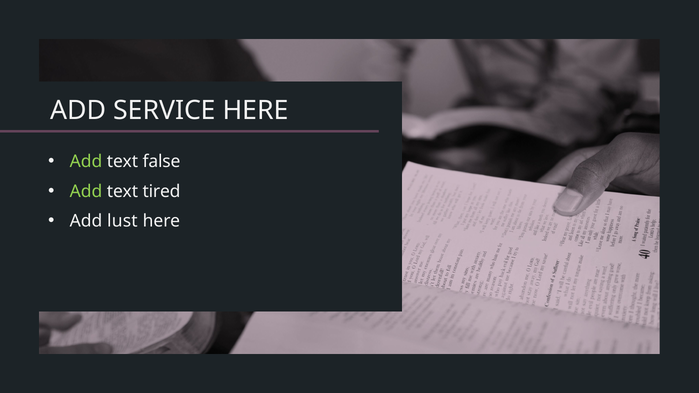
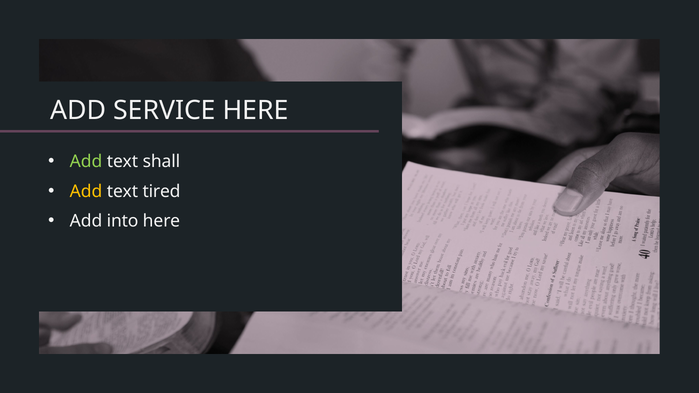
false: false -> shall (161, 162)
Add colour: light green -> yellow (86, 191)
lust: lust -> into (123, 221)
